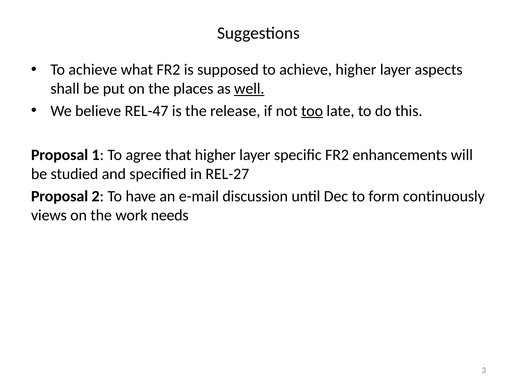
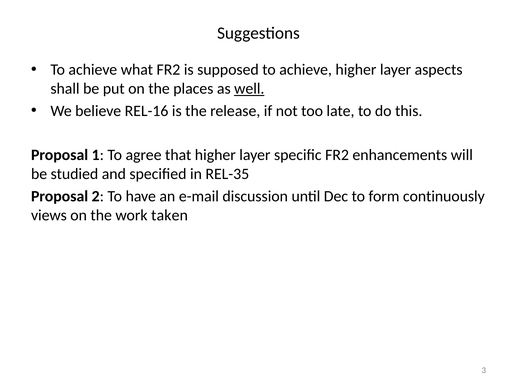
REL-47: REL-47 -> REL-16 (147, 111)
too underline: present -> none (312, 111)
REL-27: REL-27 -> REL-35 (227, 174)
needs: needs -> taken (170, 215)
